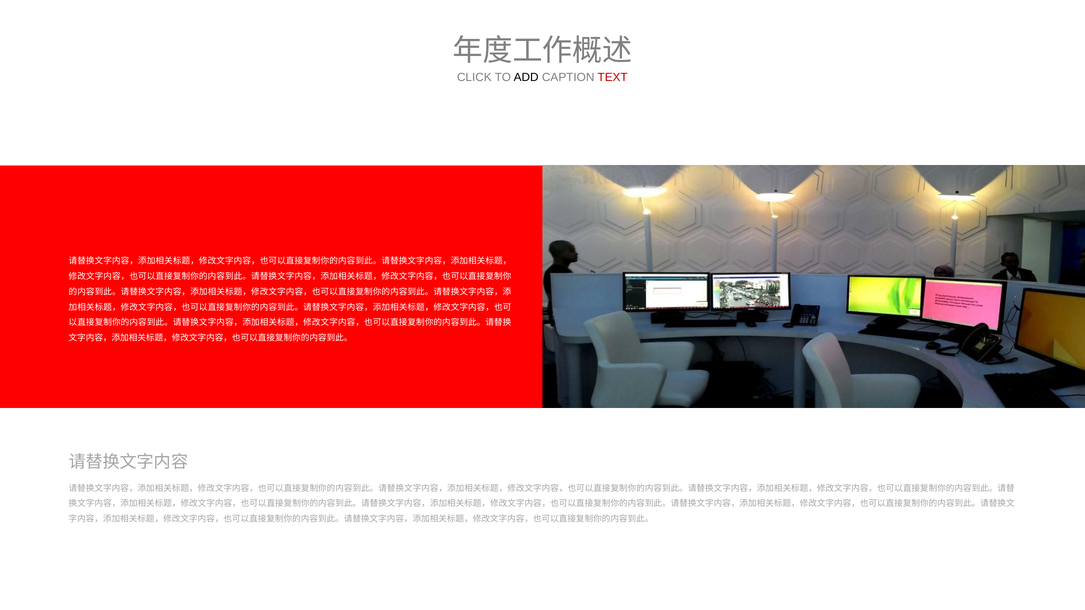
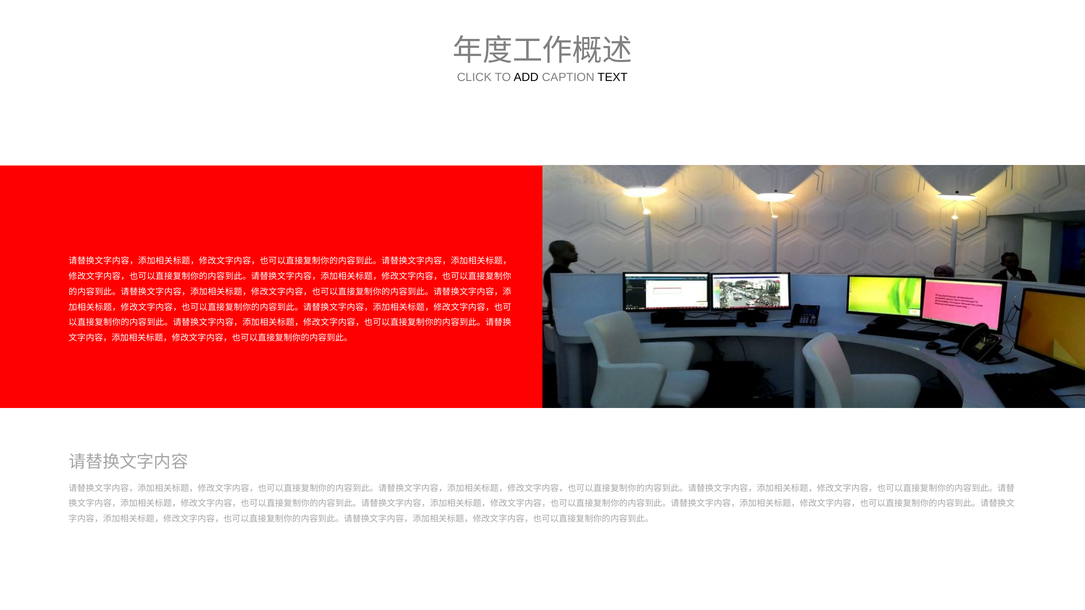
TEXT colour: red -> black (613, 77)
